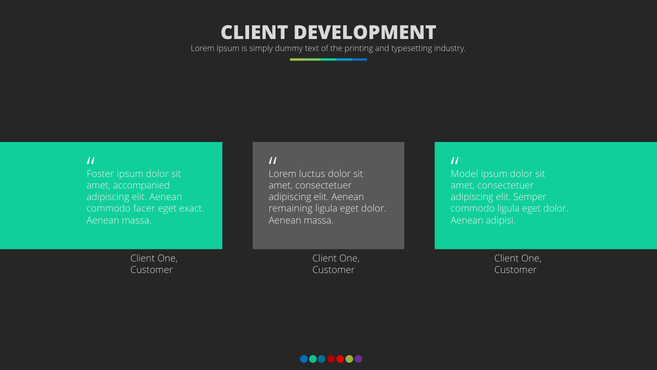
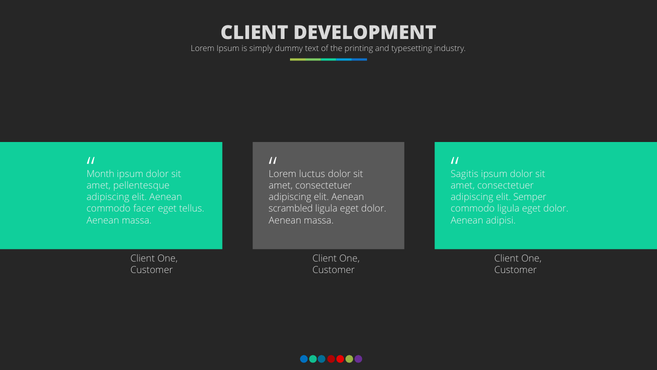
Foster: Foster -> Month (101, 174)
Model: Model -> Sagitis (465, 174)
accompanied: accompanied -> pellentesque (141, 186)
exact: exact -> tellus (192, 209)
remaining: remaining -> scrambled (291, 209)
